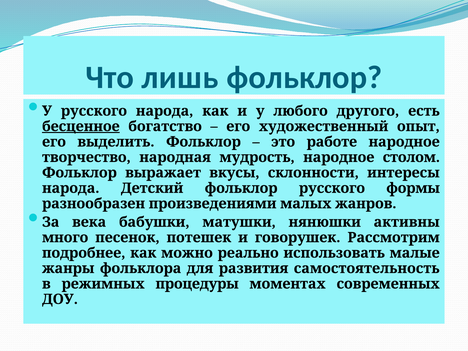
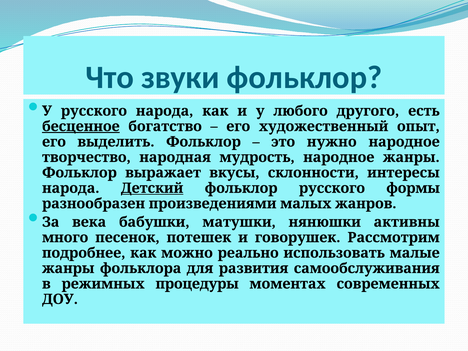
лишь: лишь -> звуки (180, 77)
работе: работе -> нужно (332, 142)
народное столом: столом -> жанры (411, 157)
Детский underline: none -> present (152, 188)
самостоятельность: самостоятельность -> самообслуживания (367, 268)
